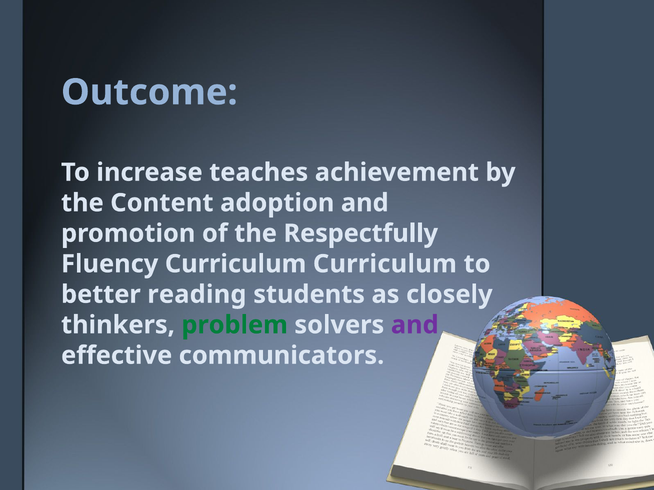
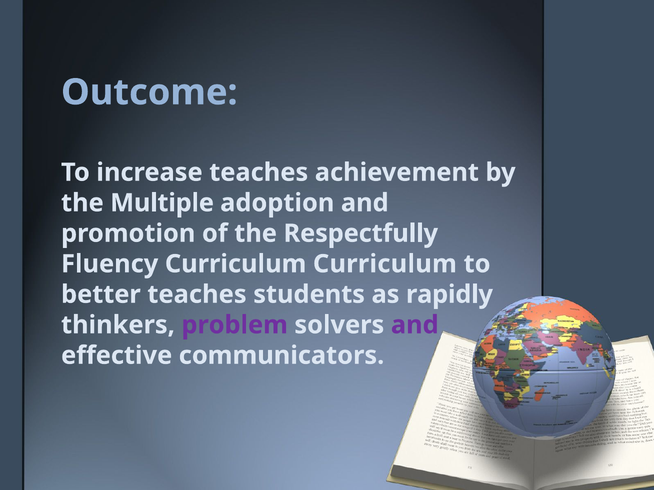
Content: Content -> Multiple (162, 203)
better reading: reading -> teaches (197, 295)
closely: closely -> rapidly (449, 295)
problem colour: green -> purple (235, 325)
